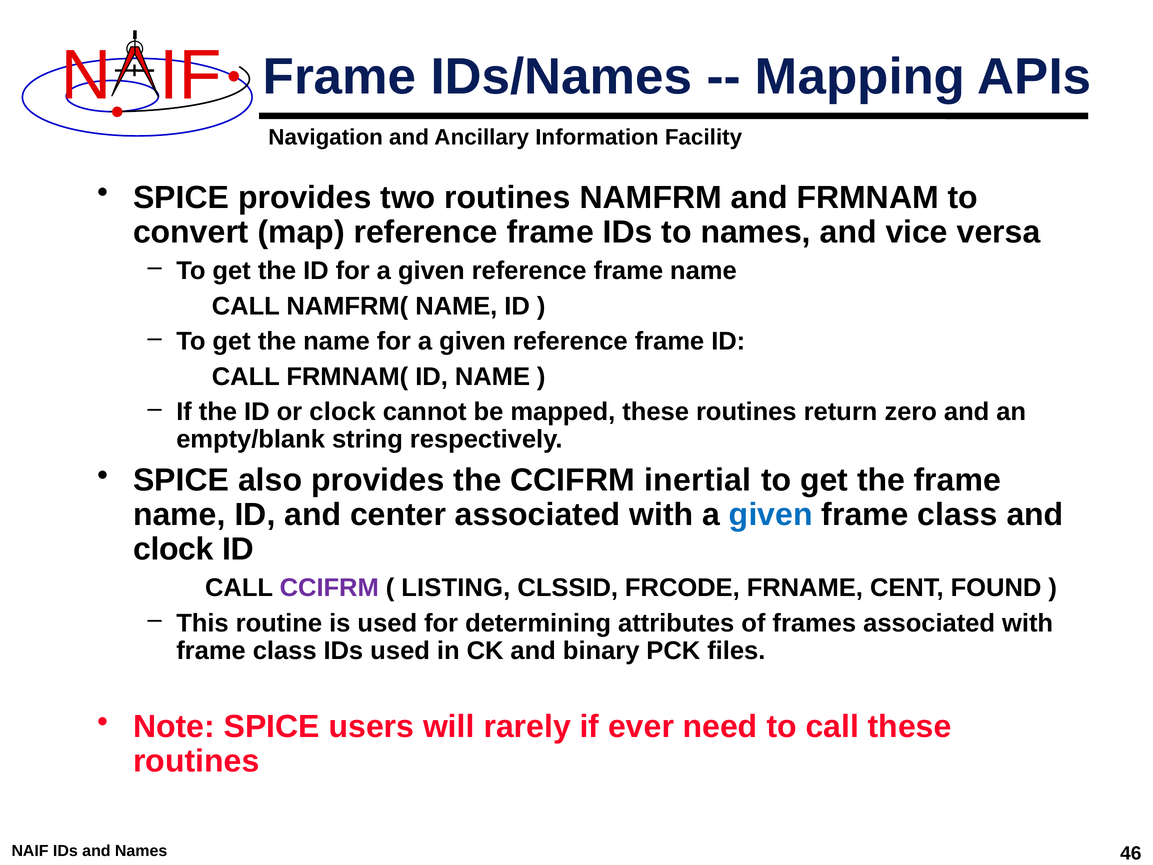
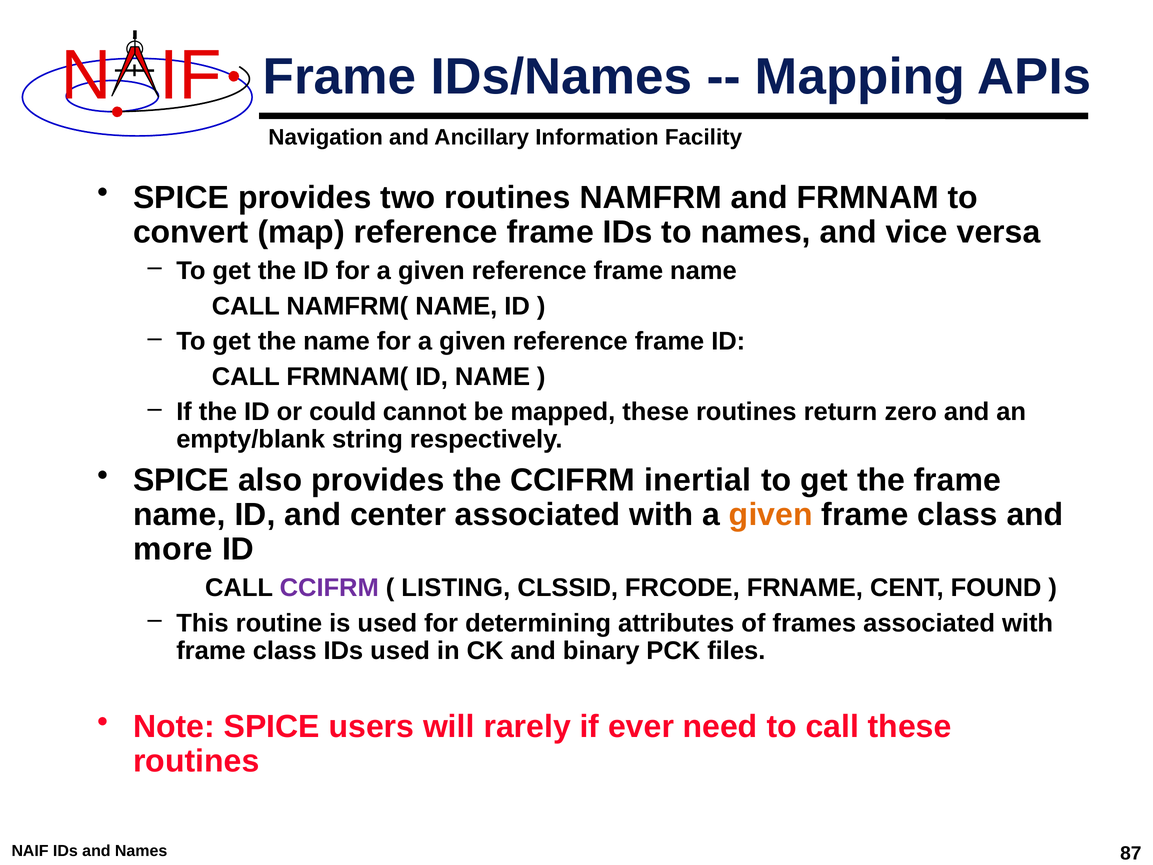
or clock: clock -> could (343, 412)
given colour: blue -> orange (771, 515)
clock: clock -> more (173, 549)
46: 46 -> 87 (1131, 853)
